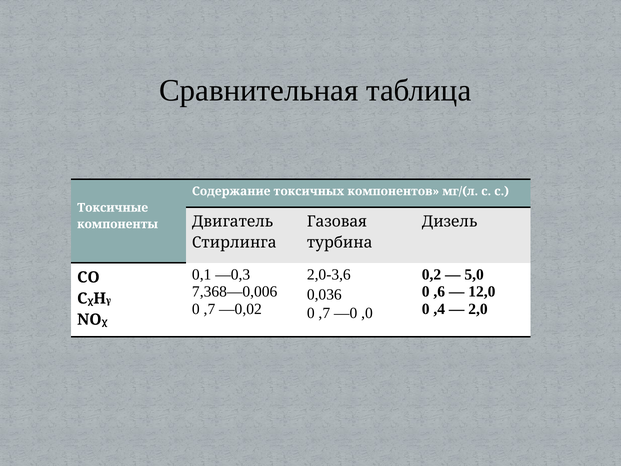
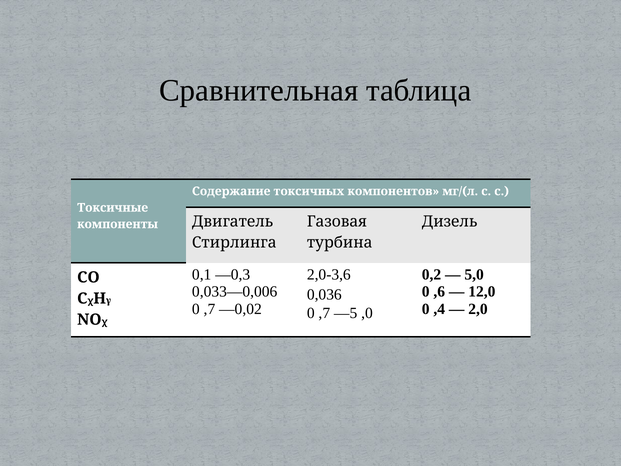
7,368—0,006: 7,368—0,006 -> 0,033—0,006 (235, 292)
—0: —0 -> —5 (346, 313)
